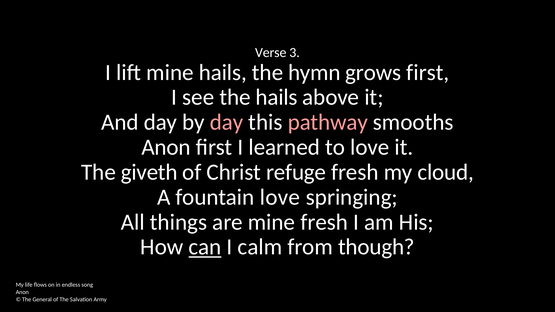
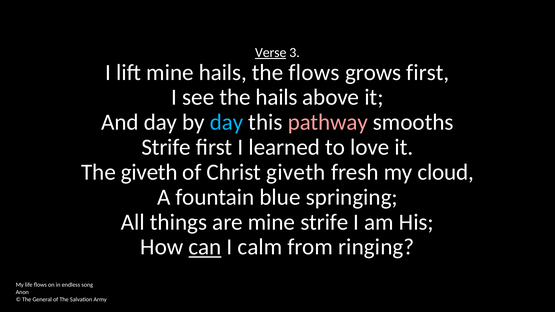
Verse underline: none -> present (271, 53)
the hymn: hymn -> flows (314, 72)
day colour: pink -> light blue (227, 122)
Anon: Anon -> Strife (166, 147)
Christ refuge: refuge -> giveth (296, 172)
fountain love: love -> blue (280, 197)
mine fresh: fresh -> strife (324, 222)
though: though -> ringing (376, 247)
